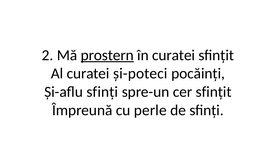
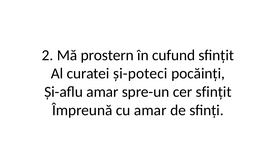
prostern underline: present -> none (107, 55)
în curatei: curatei -> cufund (174, 55)
Și-aflu sfinți: sfinți -> amar (102, 92)
cu perle: perle -> amar (150, 110)
